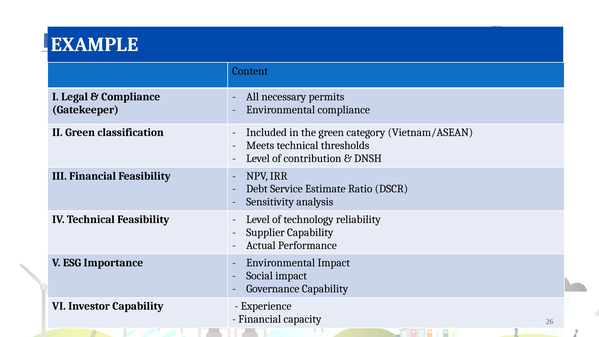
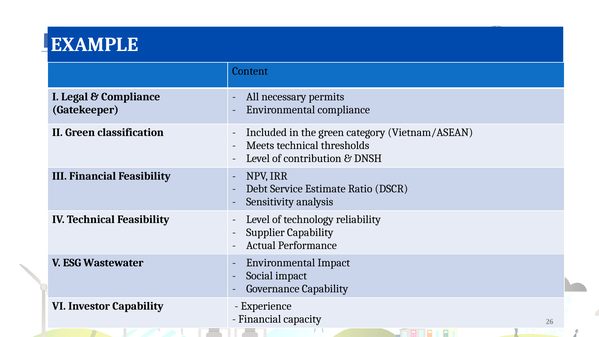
Importance: Importance -> Wastewater (113, 263)
